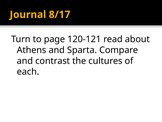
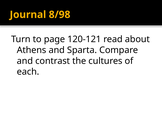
8/17: 8/17 -> 8/98 (60, 15)
